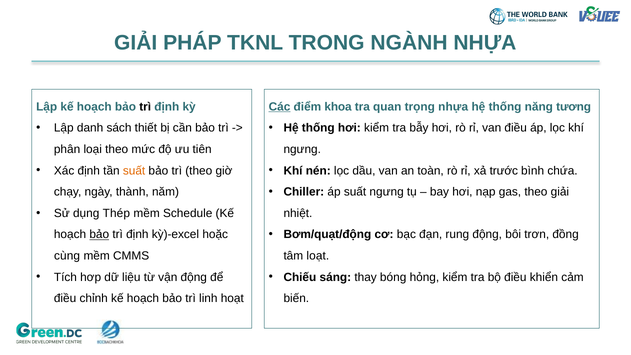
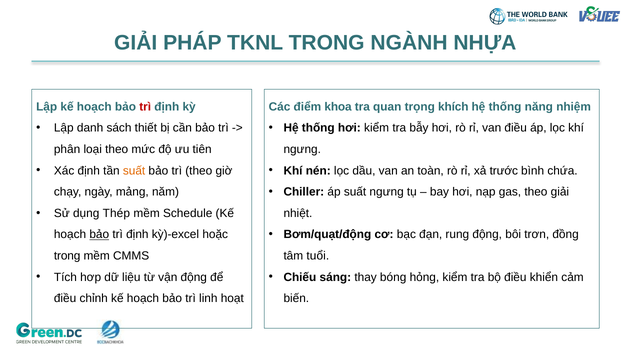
trì colour: black -> red (145, 107)
Các underline: present -> none (280, 107)
trọng nhựa: nhựa -> khích (453, 107)
tương: tương -> nhiệm (574, 107)
thành: thành -> mảng (132, 192)
cùng: cùng -> trong (67, 256)
loạt: loạt -> tuổi (318, 256)
